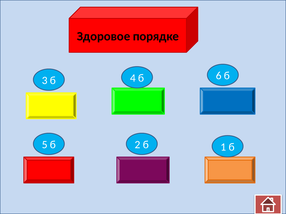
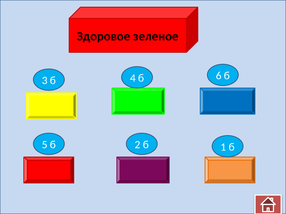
порядке: порядке -> зеленое (156, 36)
